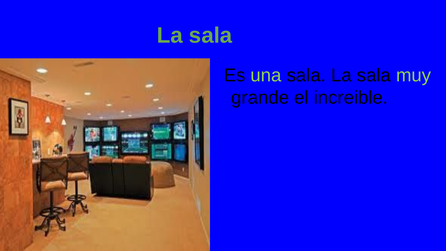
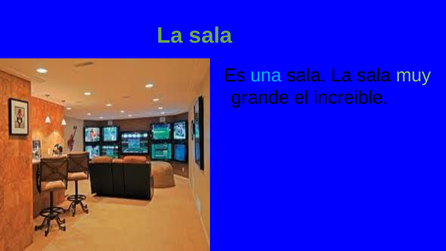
una colour: light green -> light blue (266, 75)
